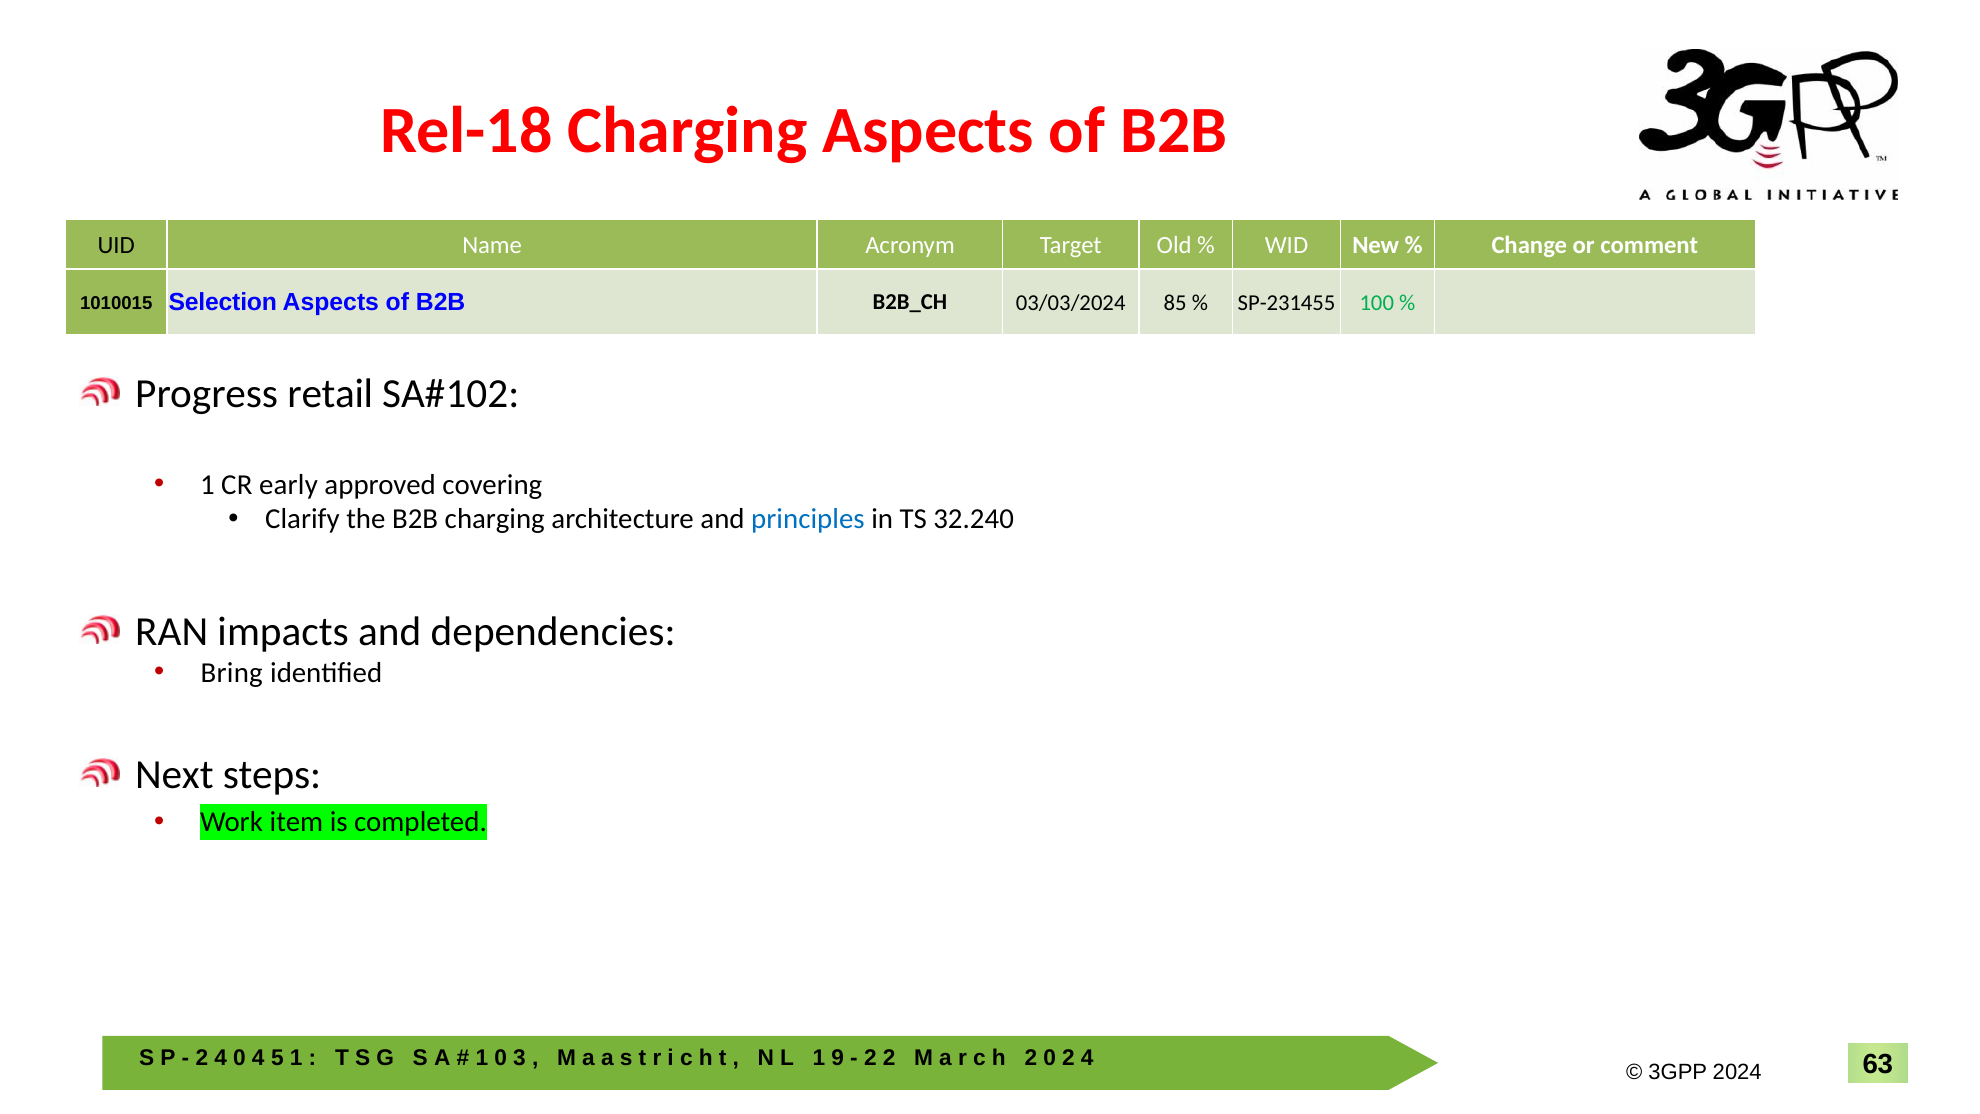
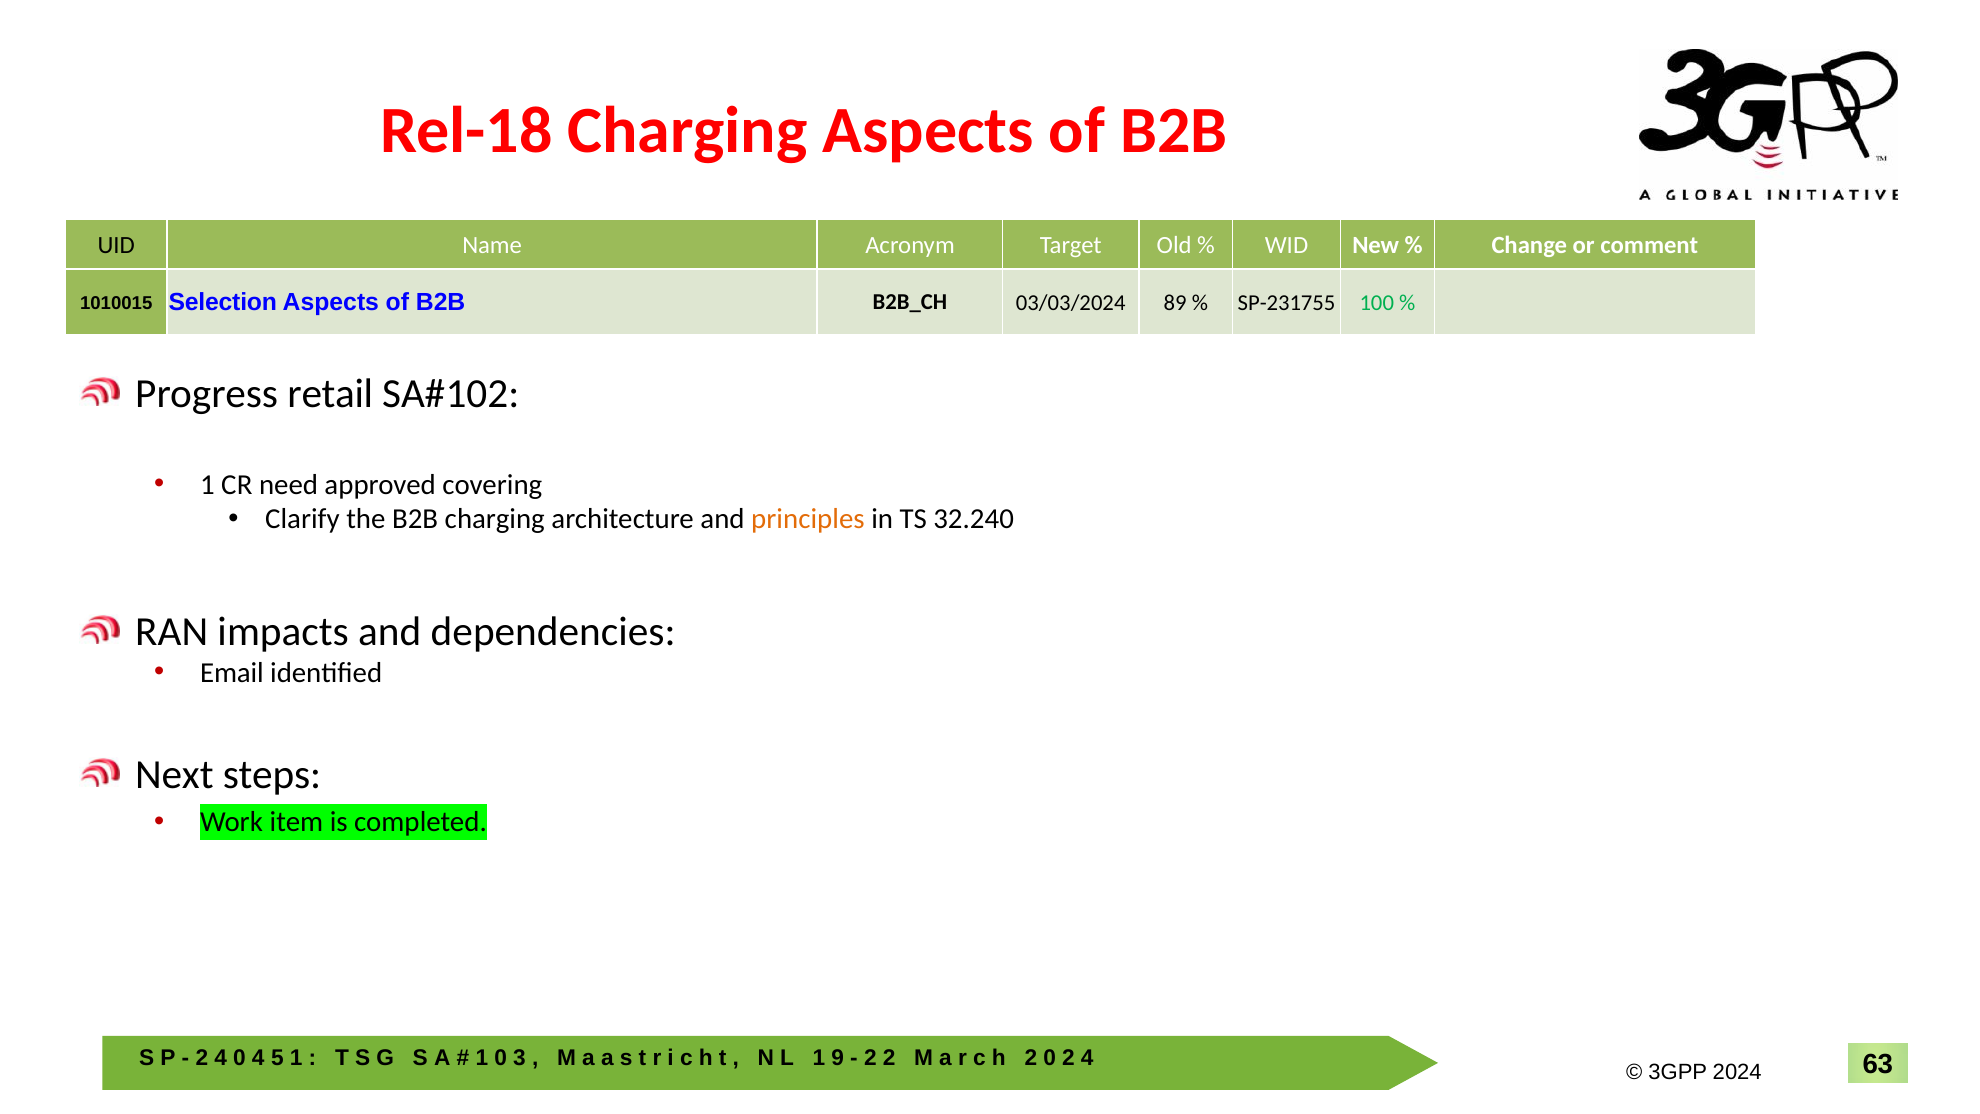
85: 85 -> 89 (1175, 303)
SP-231455: SP-231455 -> SP-231755 (1287, 303)
early: early -> need (289, 485)
principles colour: blue -> orange (808, 519)
Bring: Bring -> Email (232, 673)
